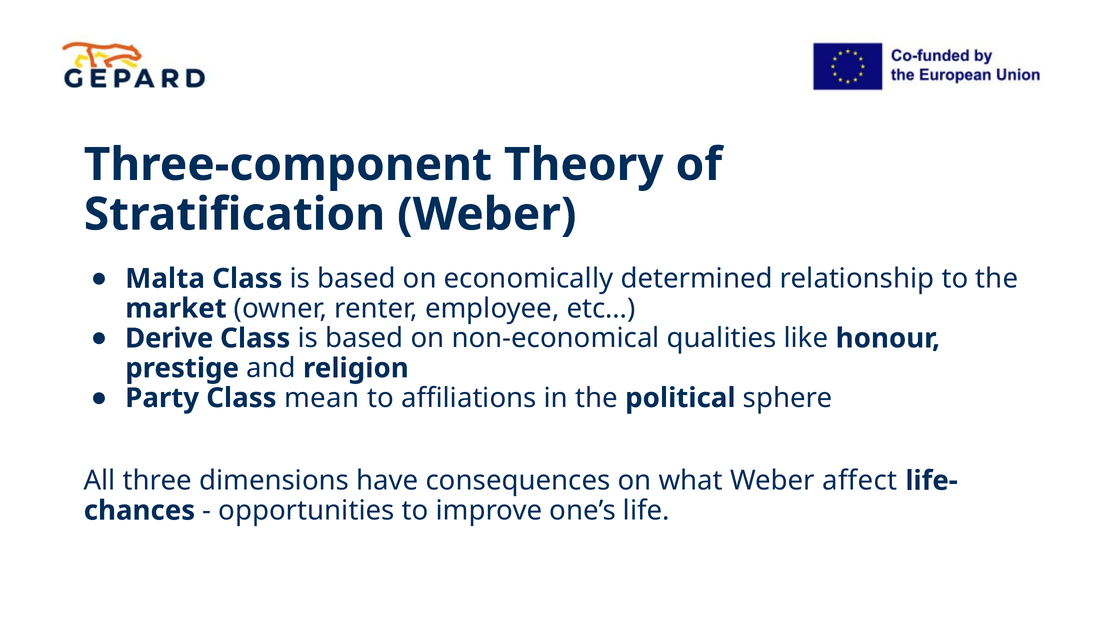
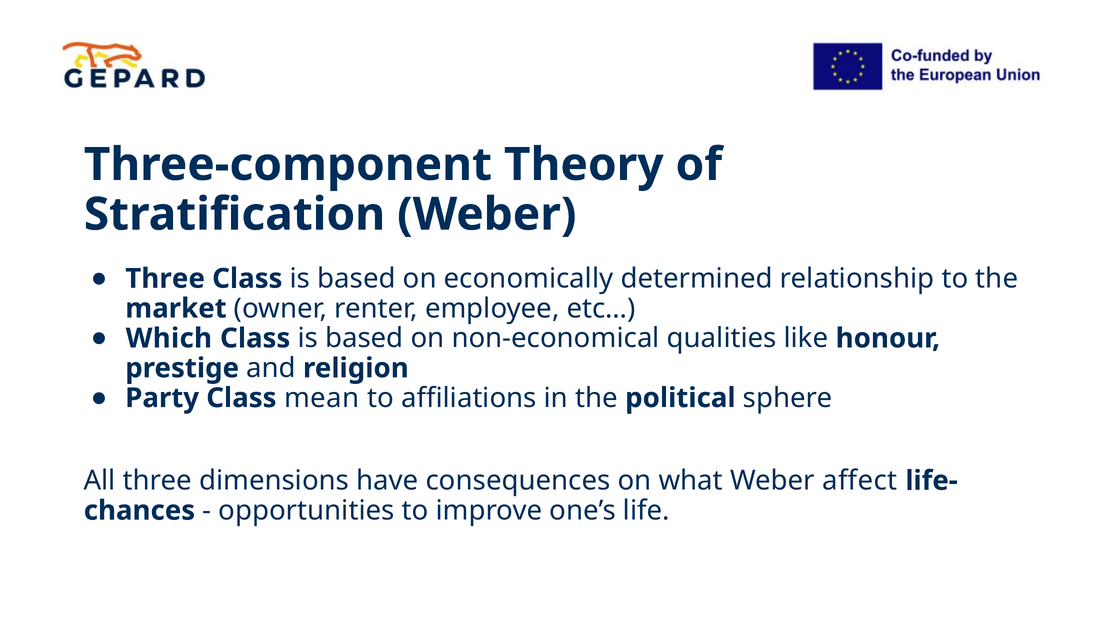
Malta: Malta -> Three (165, 279)
Derive: Derive -> Which (169, 338)
